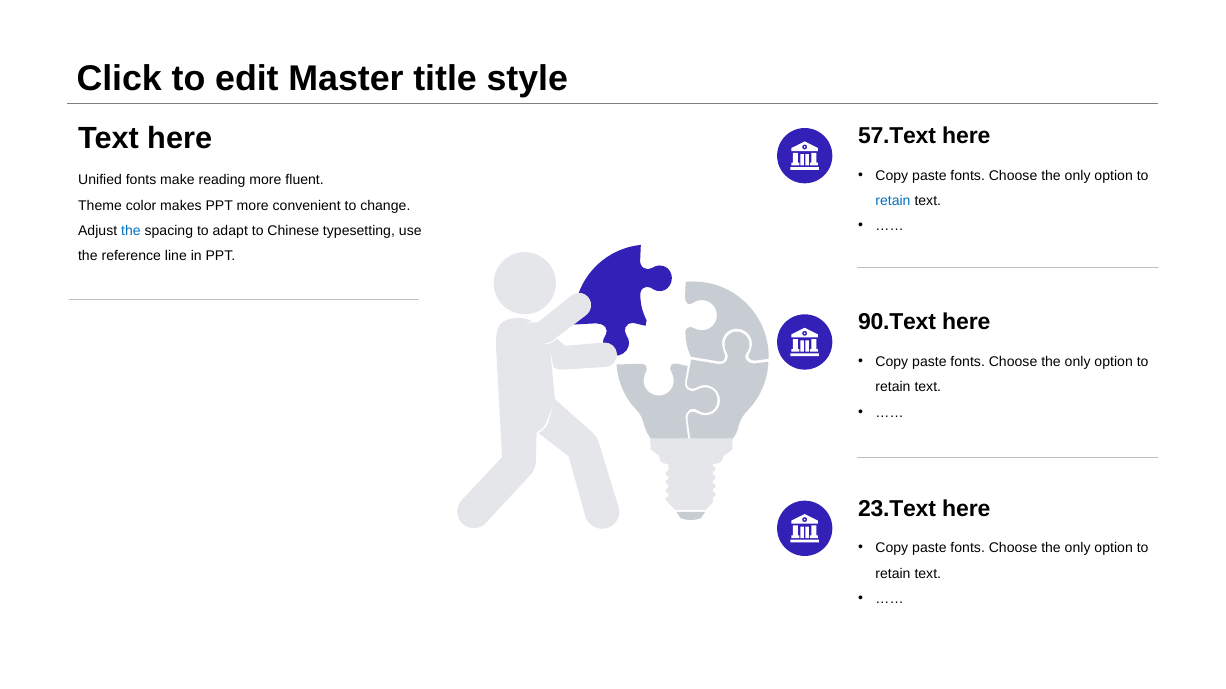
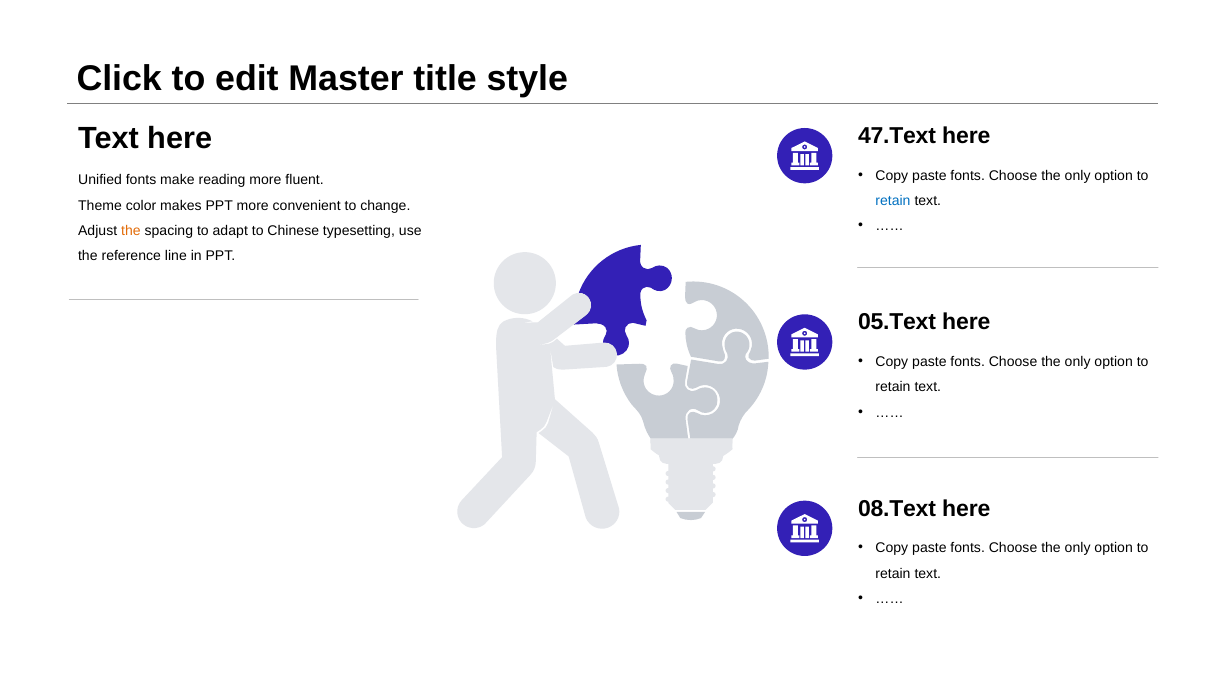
57.Text: 57.Text -> 47.Text (897, 136)
the colour: blue -> orange (131, 231)
90.Text: 90.Text -> 05.Text (897, 323)
23.Text: 23.Text -> 08.Text (897, 509)
